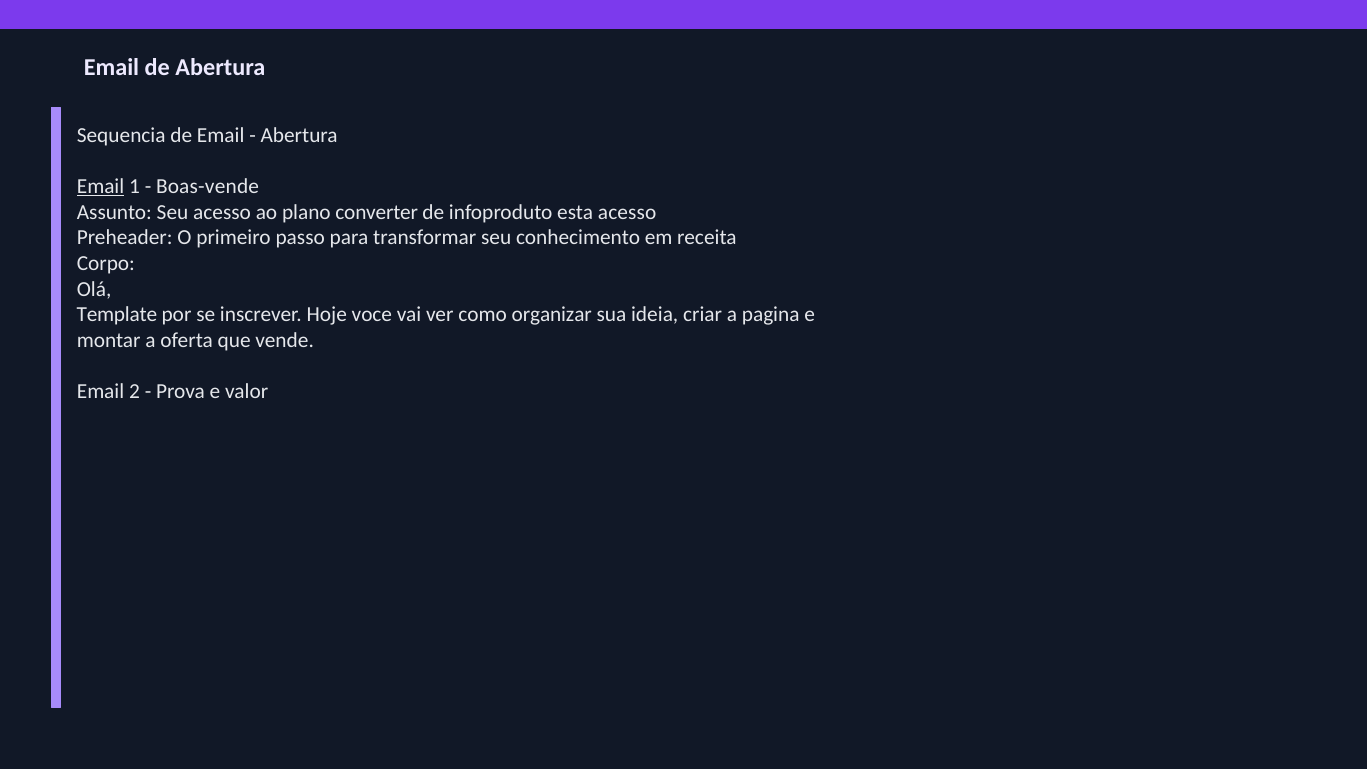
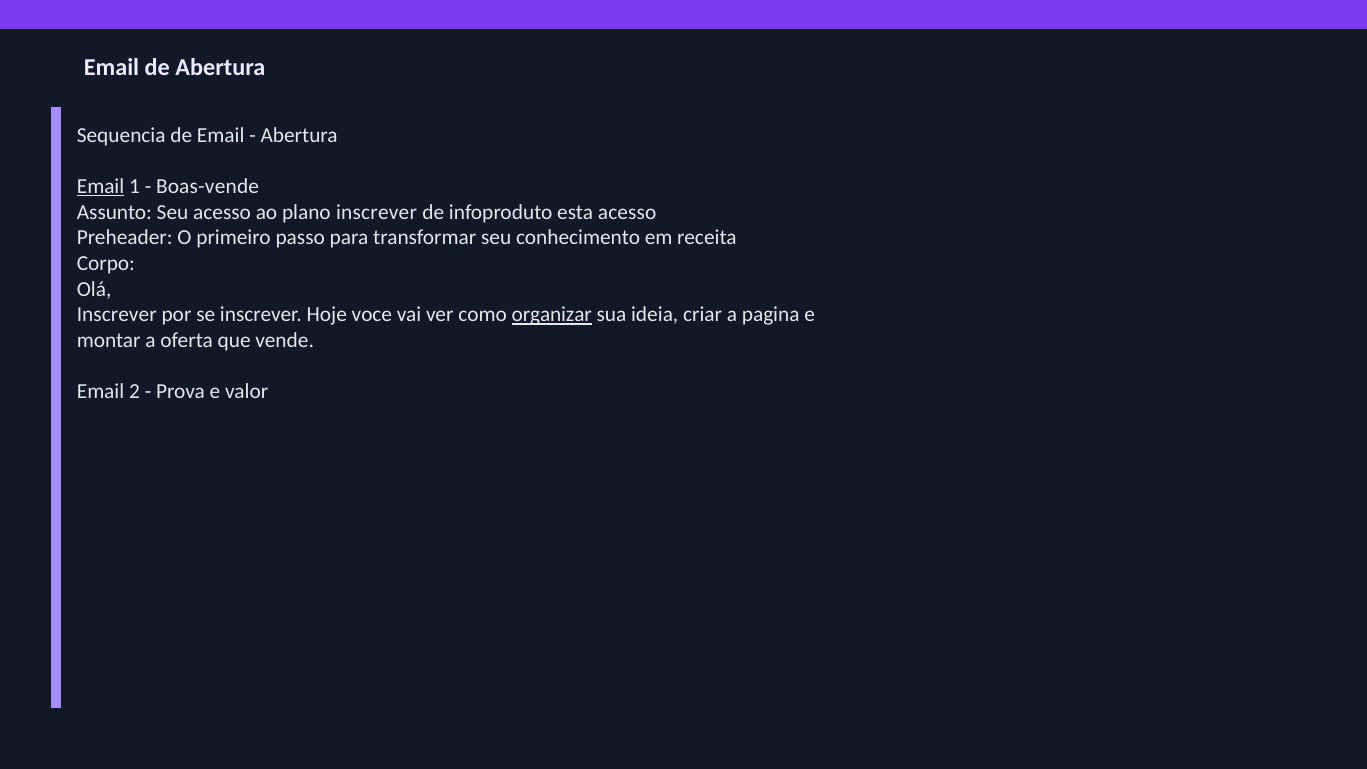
plano converter: converter -> inscrever (377, 212)
Template: Template -> Inscrever (117, 315)
organizar underline: none -> present (552, 315)
